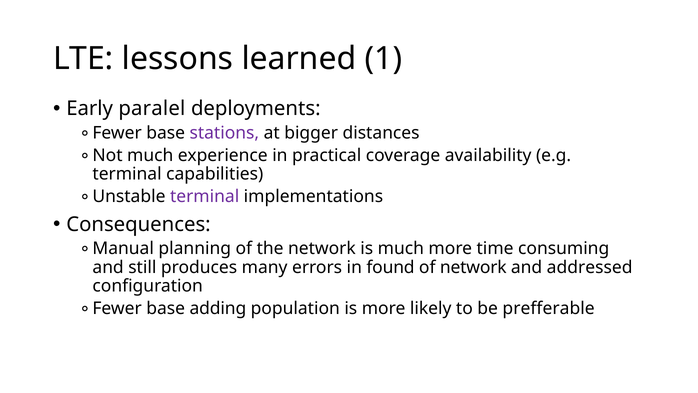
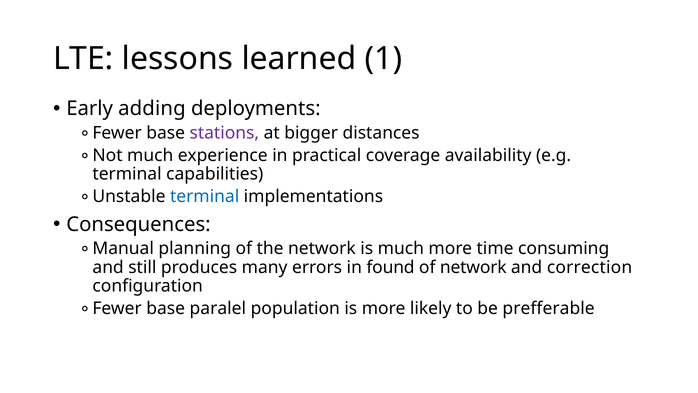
paralel: paralel -> adding (152, 109)
terminal colour: purple -> blue (205, 196)
addressed: addressed -> correction (590, 267)
adding: adding -> paralel (218, 308)
